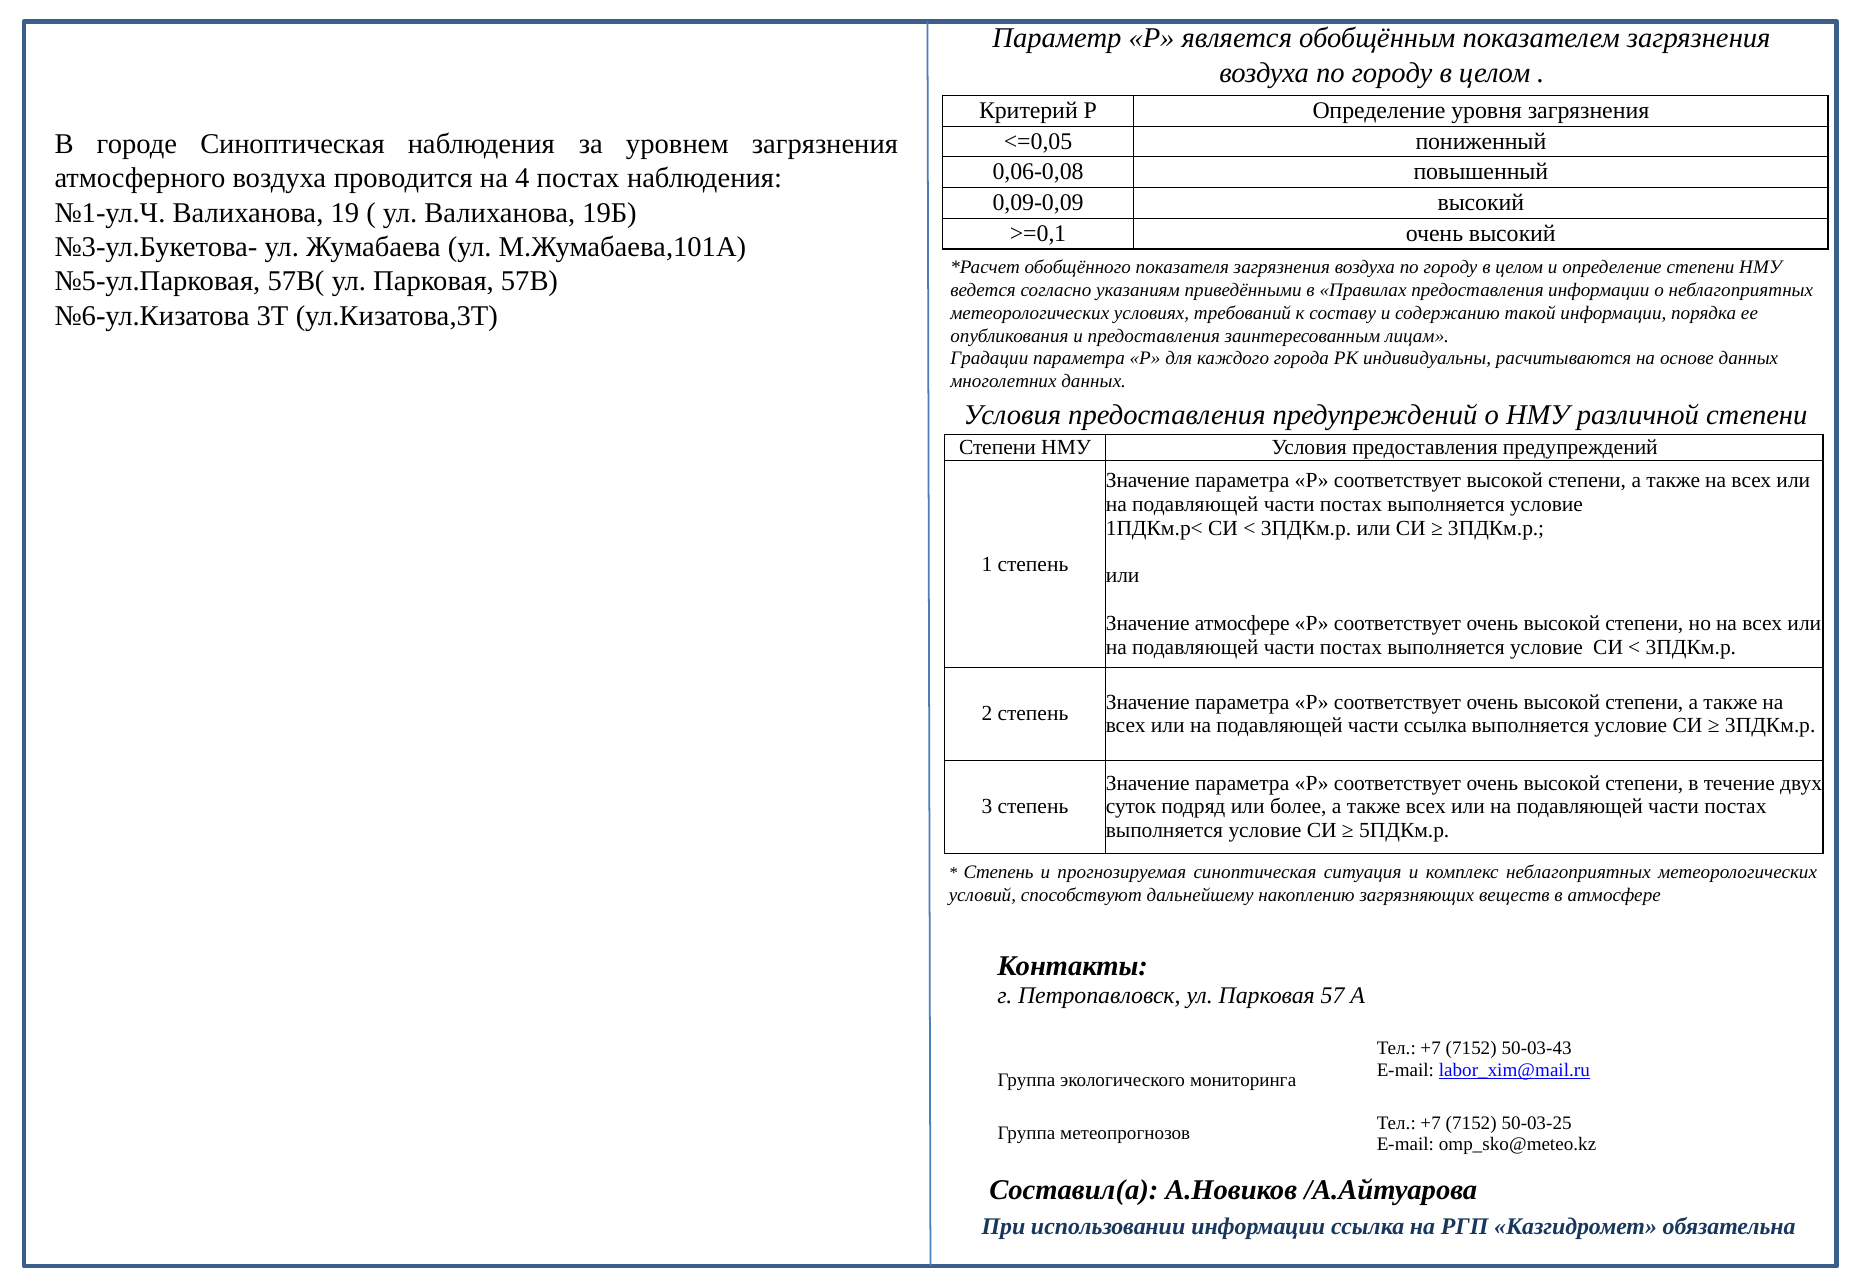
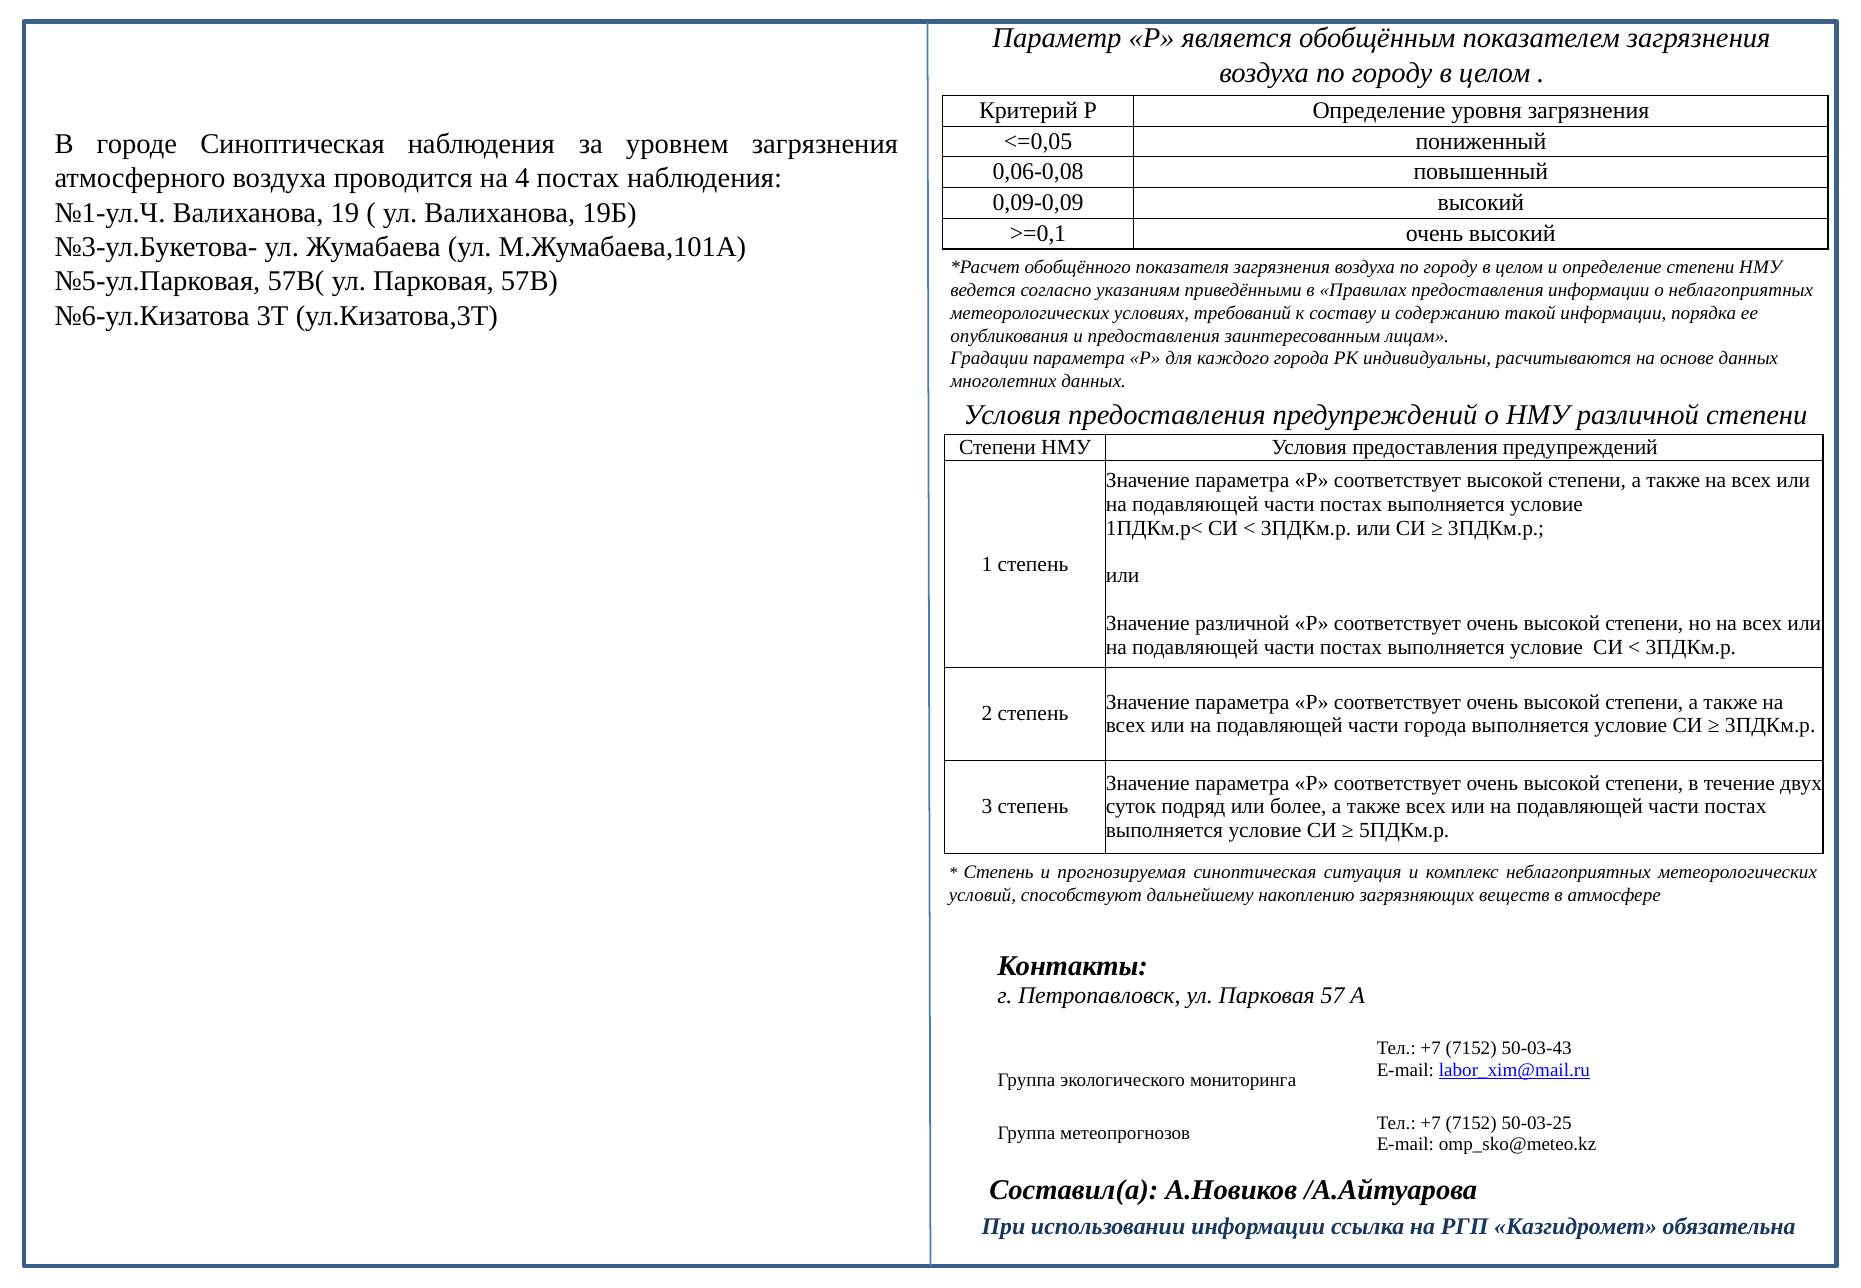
Значение атмосфере: атмосфере -> различной (1242, 624)
части ссылка: ссылка -> города (1435, 726)
